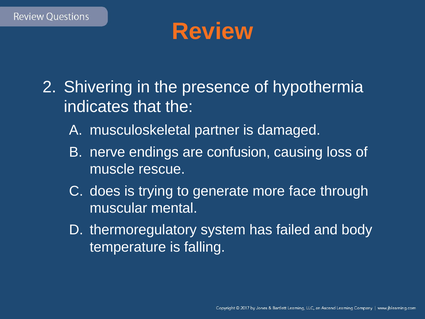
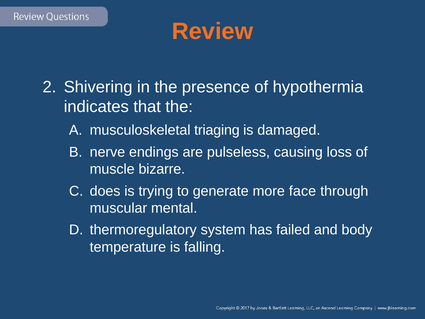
partner: partner -> triaging (217, 130)
confusion: confusion -> pulseless (238, 152)
rescue: rescue -> bizarre (162, 169)
